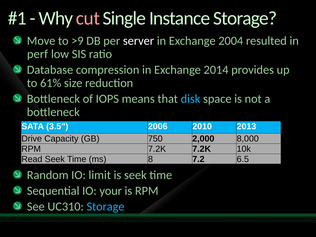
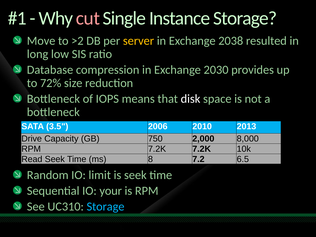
>9: >9 -> >2 (77, 41)
server colour: white -> yellow (139, 41)
2004: 2004 -> 2038 (231, 41)
perf: perf -> long (38, 54)
2014: 2014 -> 2030 (216, 70)
61%: 61% -> 72% (51, 83)
disk colour: light blue -> white (191, 99)
